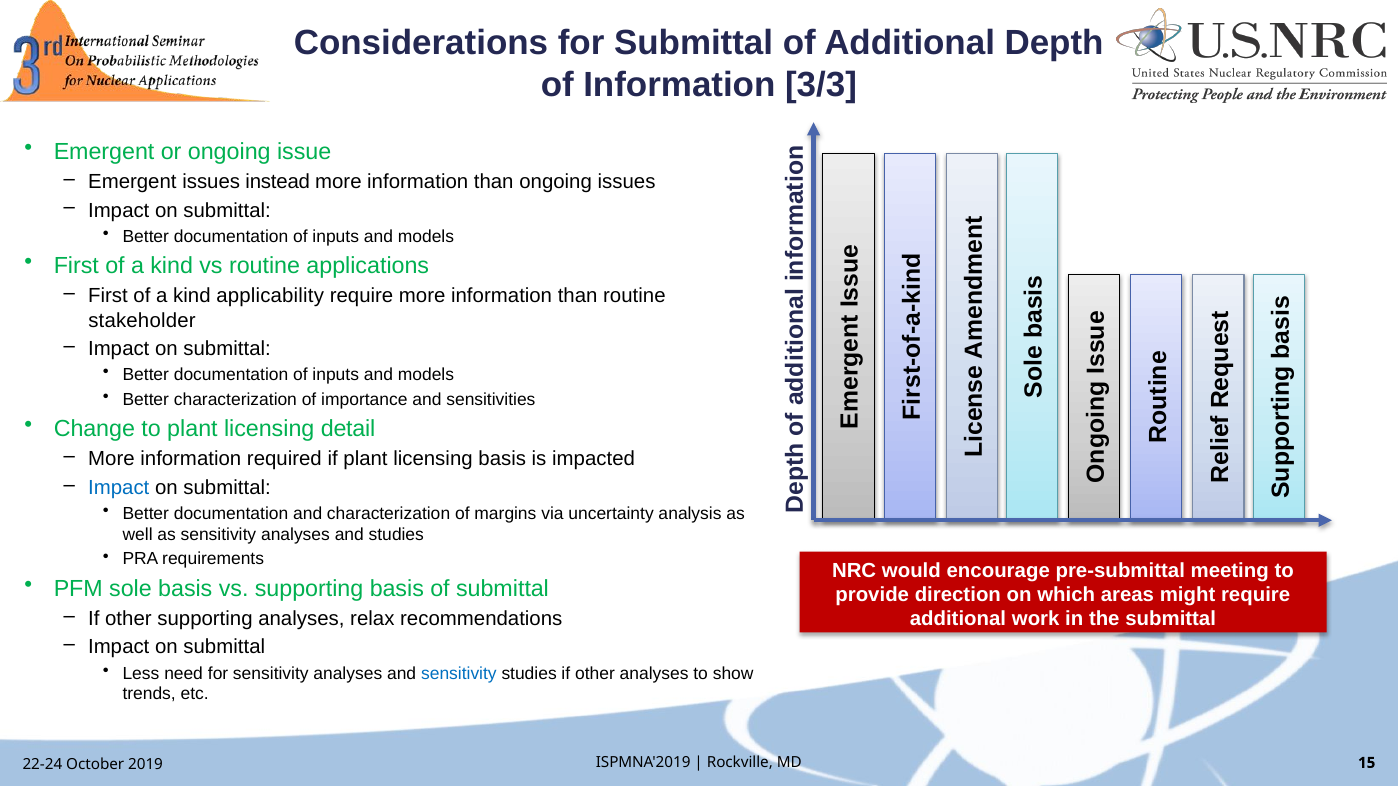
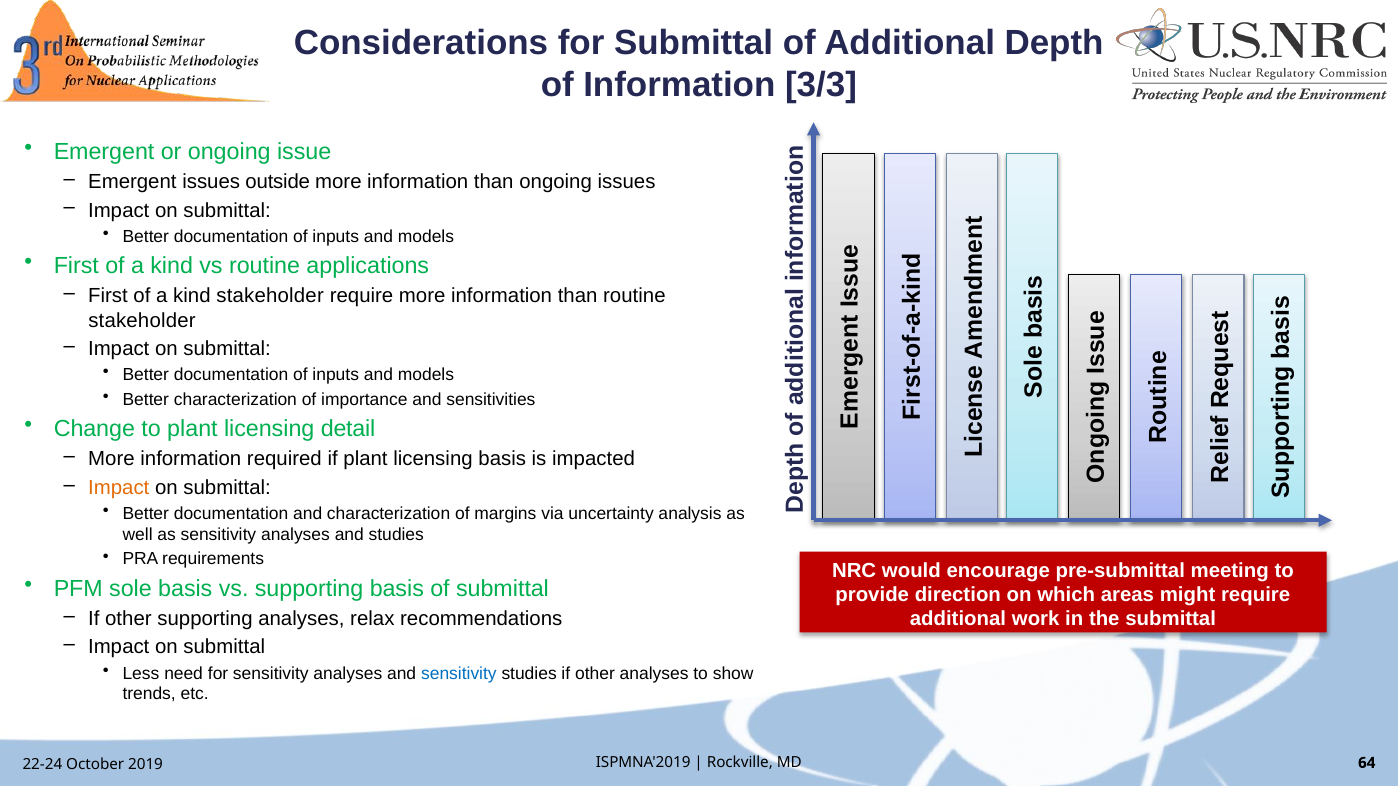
instead: instead -> outside (278, 182)
kind applicability: applicability -> stakeholder (270, 296)
Impact colour: blue -> orange (119, 488)
15: 15 -> 64 (1367, 763)
